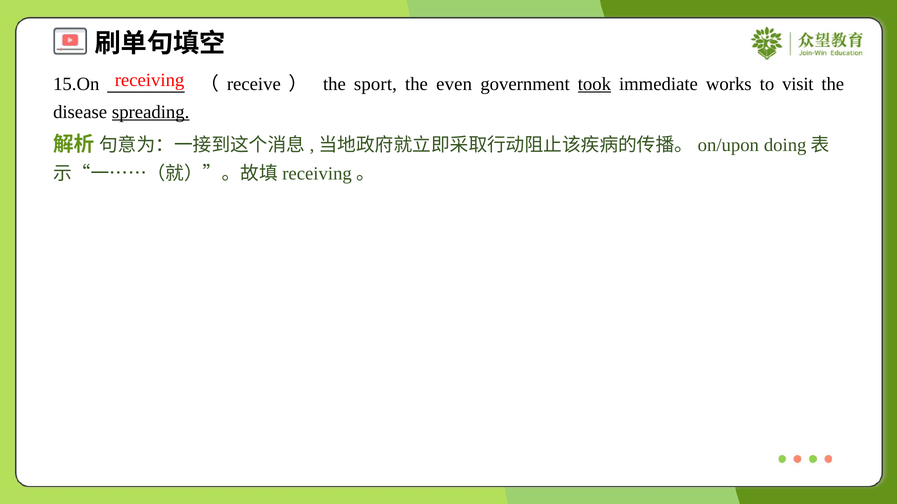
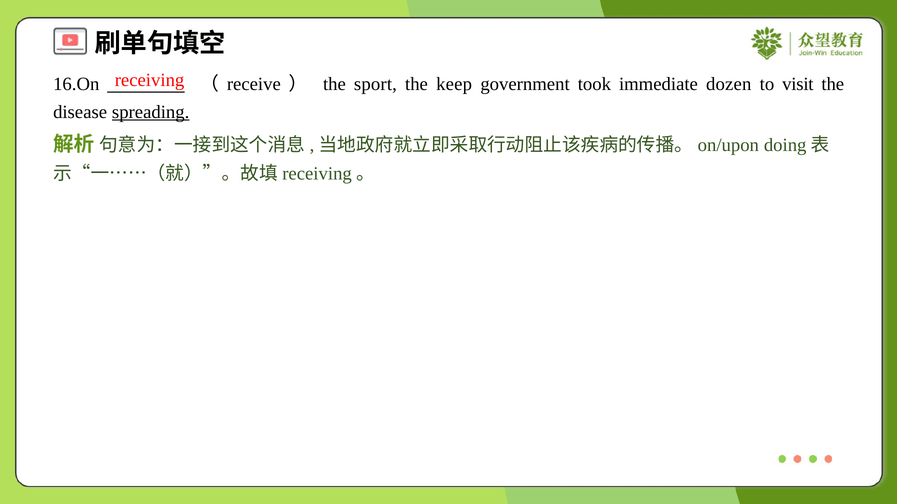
15.On: 15.On -> 16.On (76, 84)
even: even -> keep (454, 84)
took underline: present -> none (594, 84)
works: works -> dozen (729, 84)
